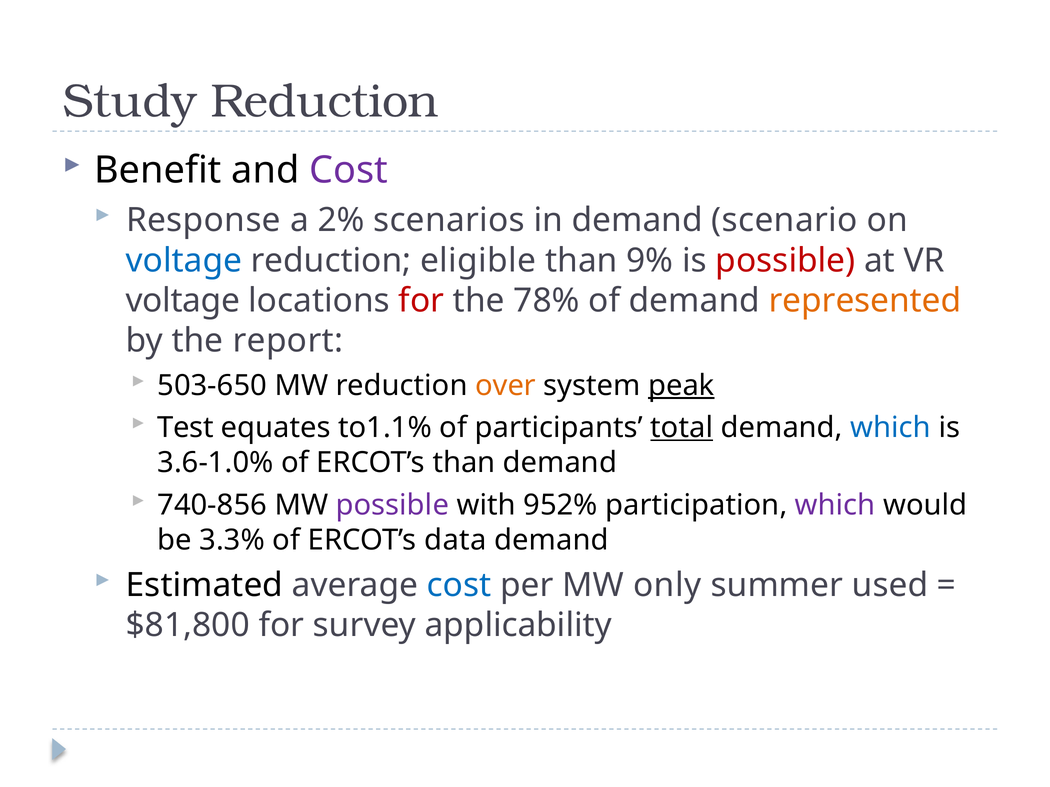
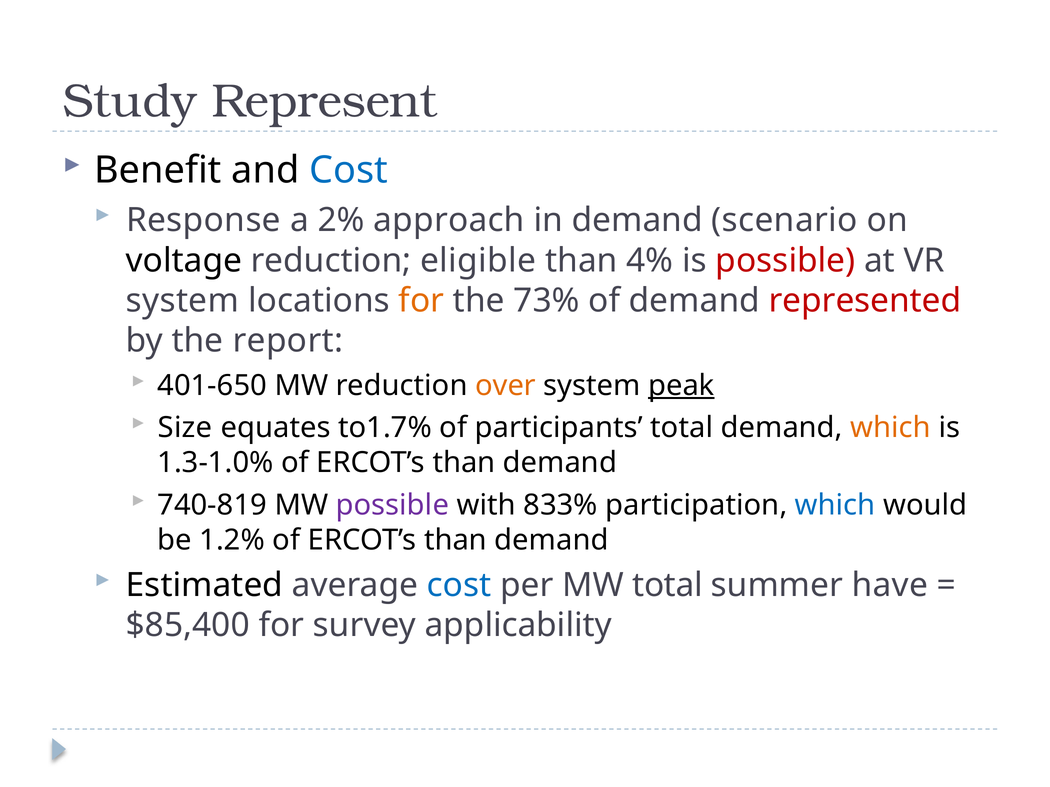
Study Reduction: Reduction -> Represent (325, 101)
Cost colour: purple -> blue (349, 171)
scenarios: scenarios -> approach (449, 220)
voltage colour: blue -> black (184, 261)
9%: 9% -> 4% (650, 261)
voltage: voltage -> system (182, 301)
for colour: red -> orange (421, 301)
78%: 78% -> 73% (547, 301)
represented colour: orange -> red (865, 301)
503-650: 503-650 -> 401-650 (212, 386)
Test: Test -> Size (185, 428)
to1.1%: to1.1% -> to1.7% (385, 428)
total underline: present -> none (682, 428)
which colour: blue -> orange (891, 428)
3.6-1.0%: 3.6-1.0% -> 1.3-1.0% (215, 463)
740-856: 740-856 -> 740-819 (212, 505)
952%: 952% -> 833% (561, 505)
which colour: purple -> blue (835, 505)
3.3%: 3.3% -> 1.2% (232, 540)
data: data -> than (456, 540)
MW only: only -> total (668, 585)
used: used -> have (890, 585)
$81,800: $81,800 -> $85,400 (188, 626)
